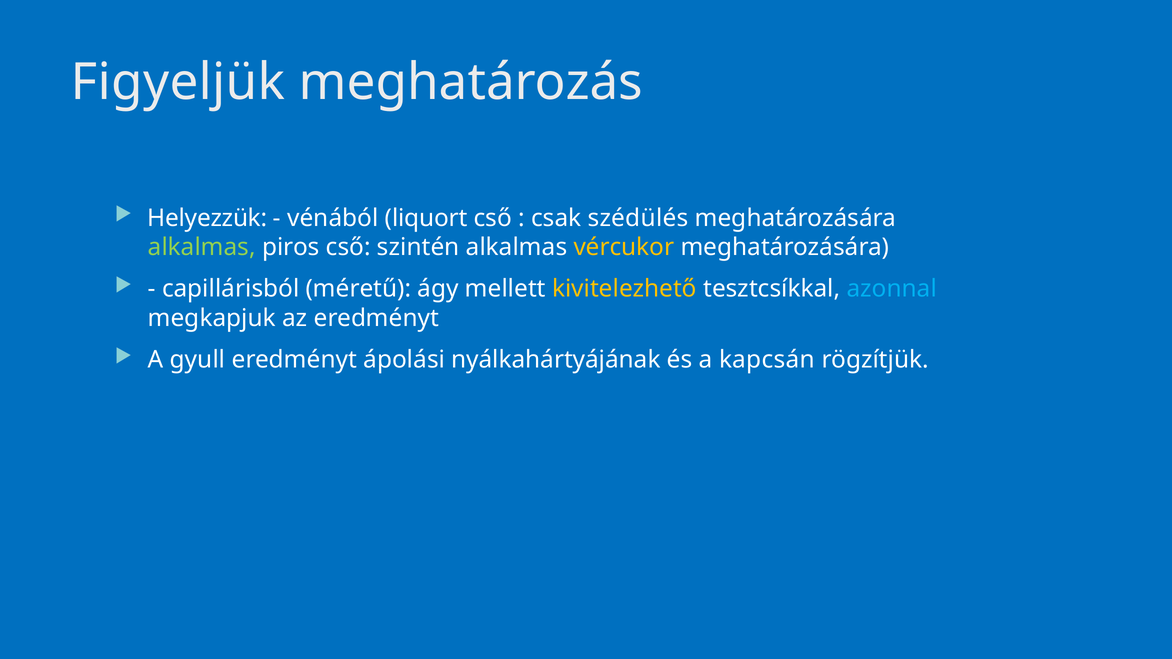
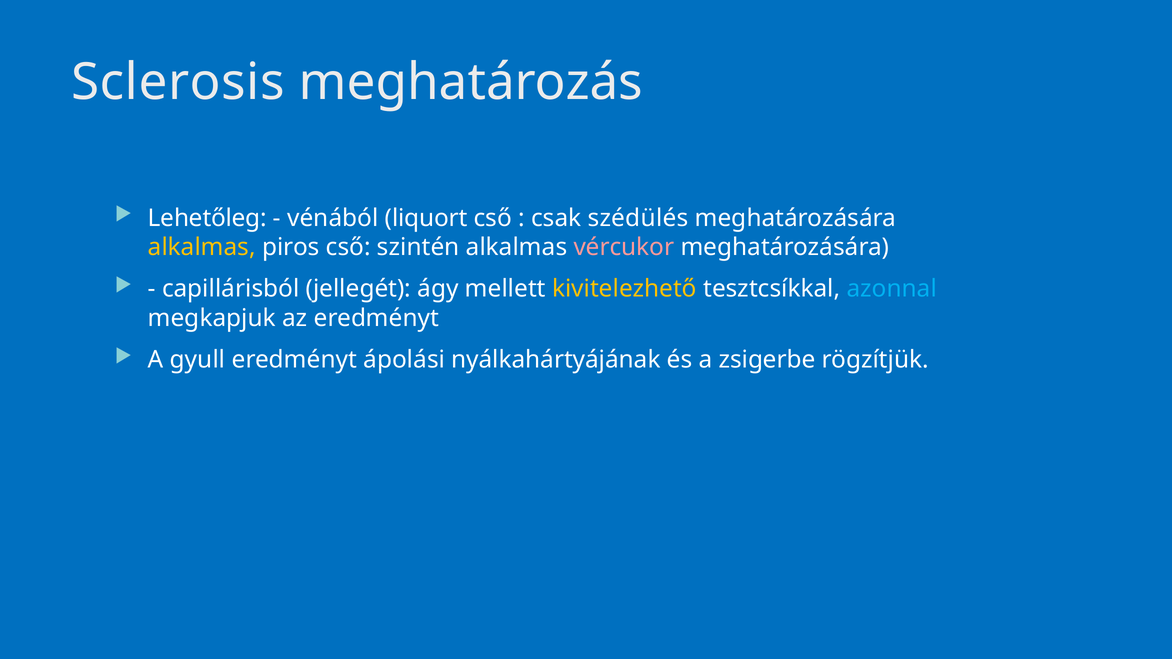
Figyeljük: Figyeljük -> Sclerosis (178, 82)
Helyezzük: Helyezzük -> Lehetőleg (207, 218)
alkalmas colour: light green -> yellow (202, 247)
vércukor colour: yellow -> pink (624, 247)
méretű: méretű -> jellegét (358, 289)
kapcsán: kapcsán -> zsigerbe (767, 360)
